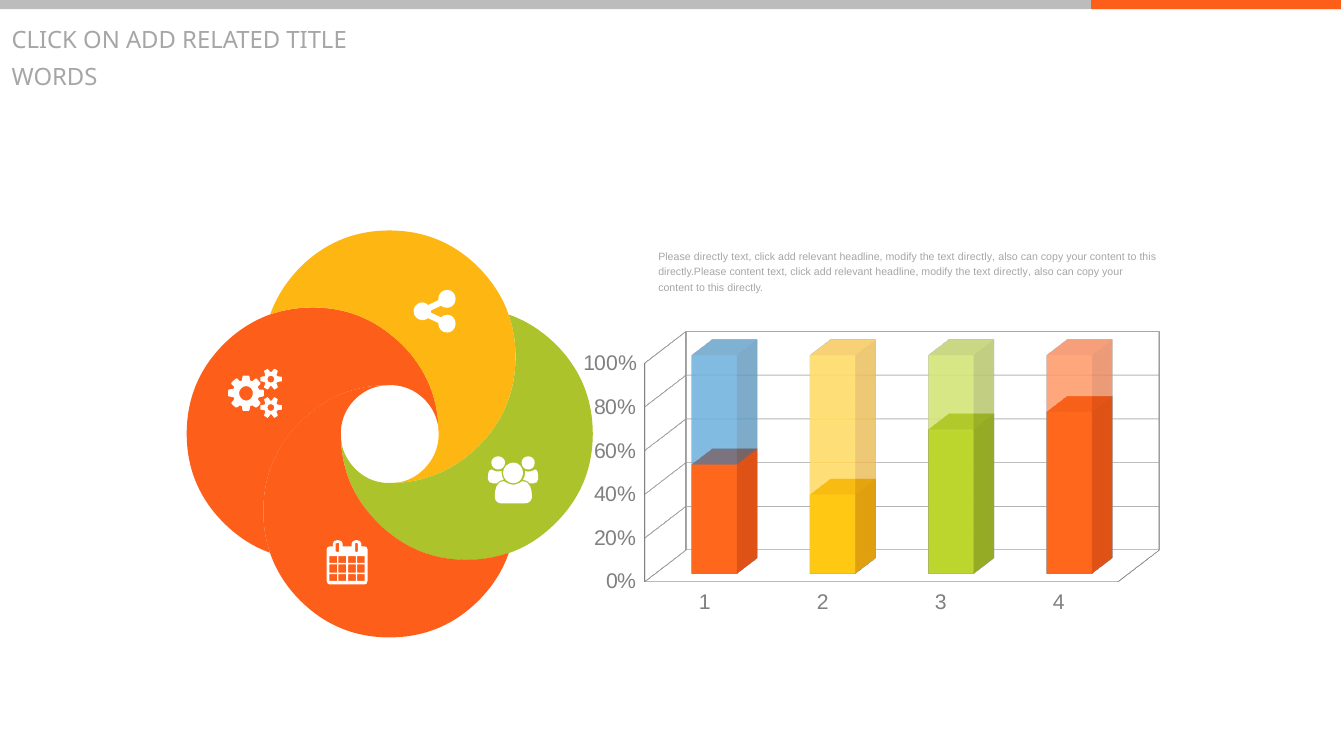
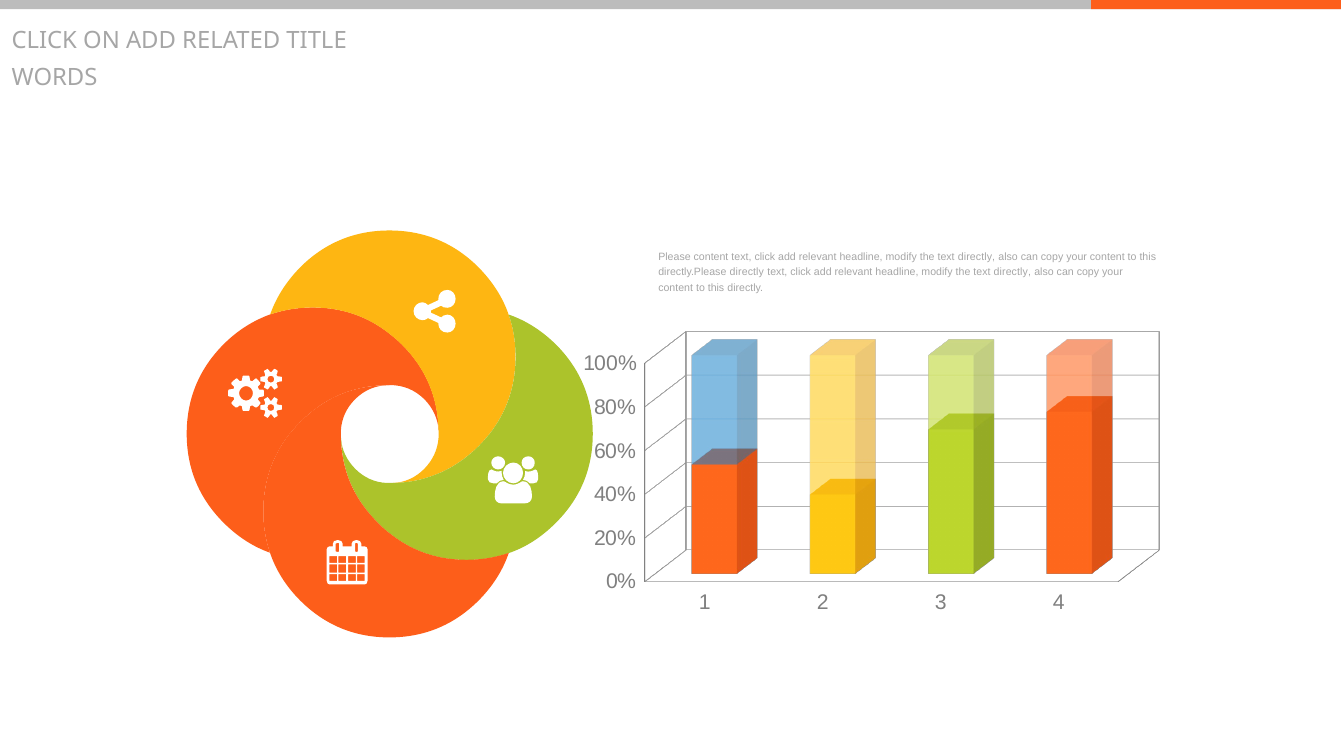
Please directly: directly -> content (711, 257)
directly.Please content: content -> directly (747, 272)
